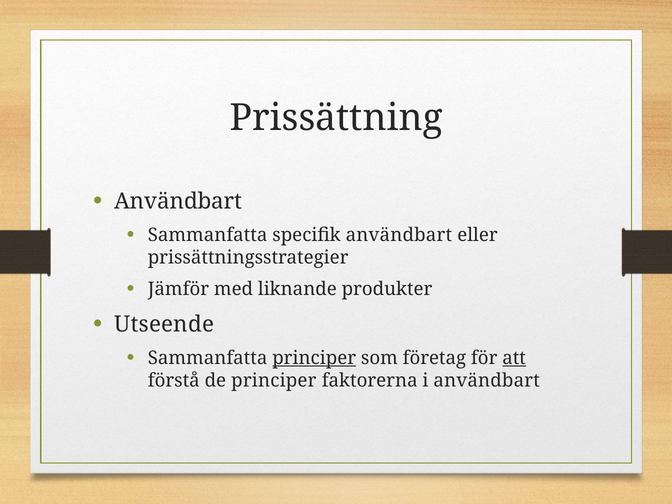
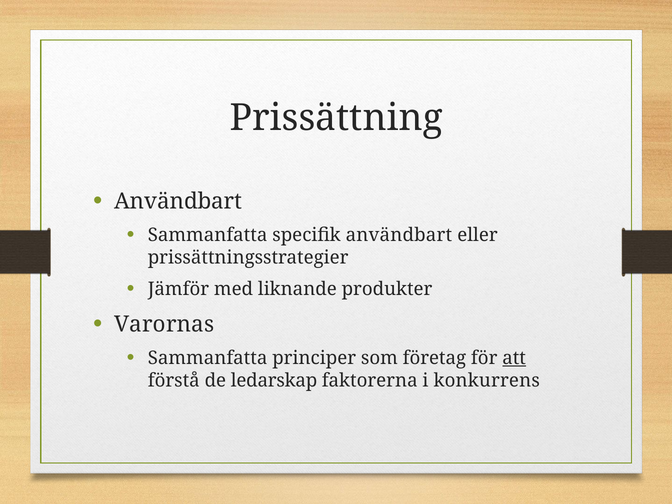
Utseende: Utseende -> Varornas (164, 324)
principer underline: present -> none (314, 358)
de principer: principer -> ledarskap (274, 380)
i användbart: användbart -> konkurrens (487, 380)
